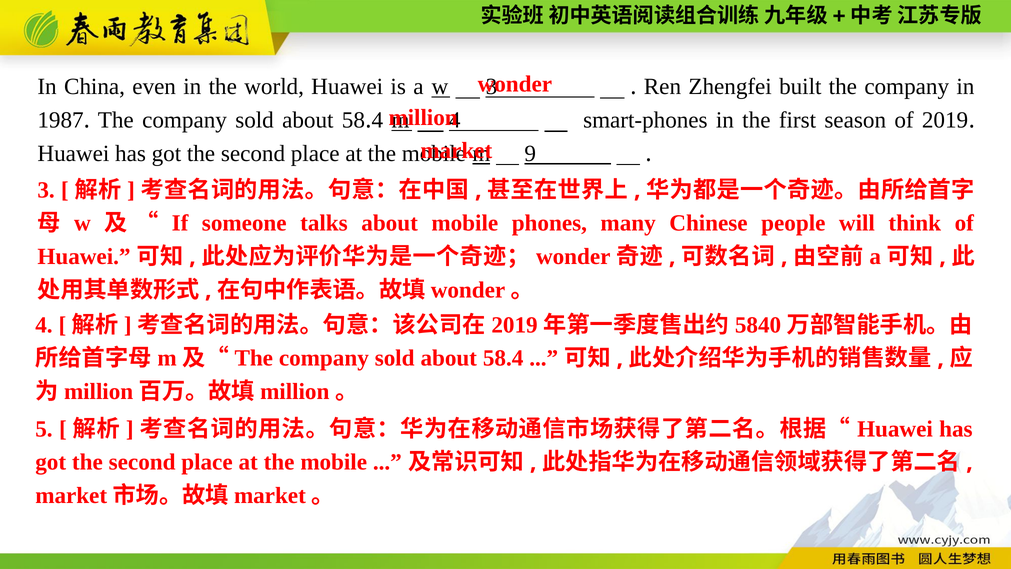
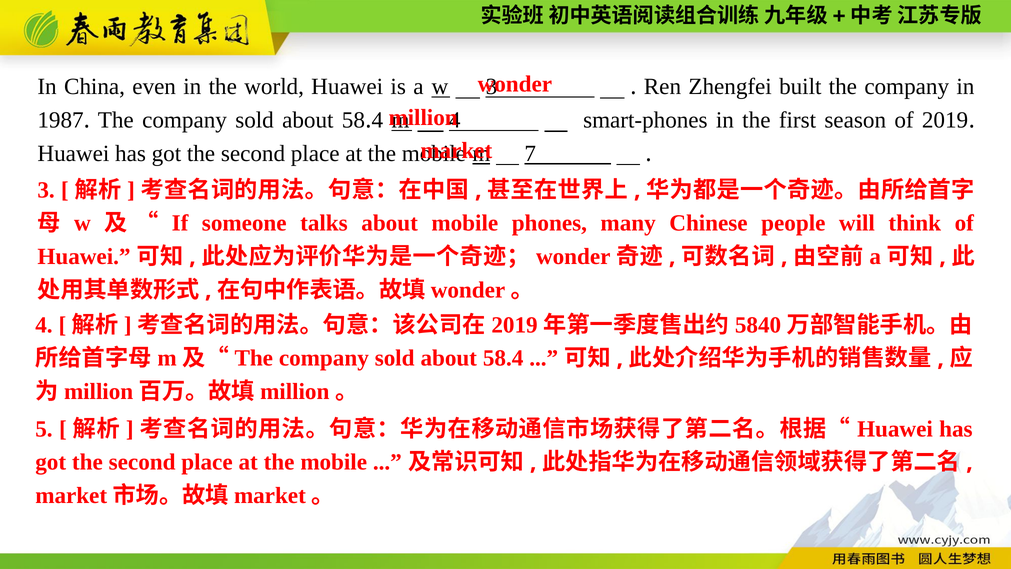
9: 9 -> 7 (530, 153)
